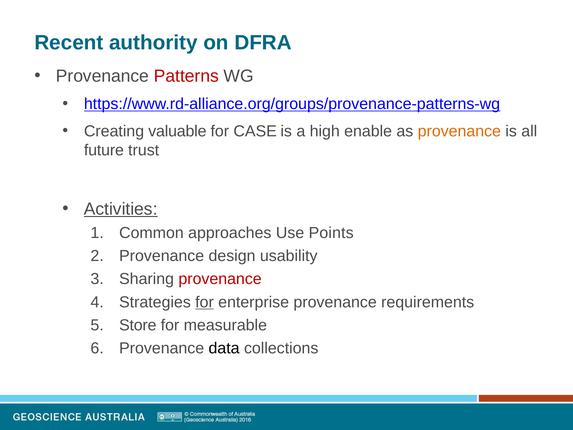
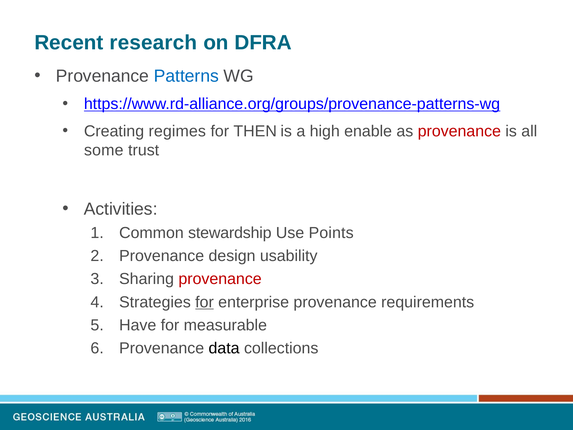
authority: authority -> research (153, 43)
Patterns colour: red -> blue (186, 76)
valuable: valuable -> regimes (177, 131)
CASE: CASE -> THEN (255, 131)
provenance colour: orange -> red (459, 131)
future: future -> some (104, 150)
Activities underline: present -> none (121, 209)
approaches: approaches -> stewardship (230, 233)
Store: Store -> Have (138, 325)
